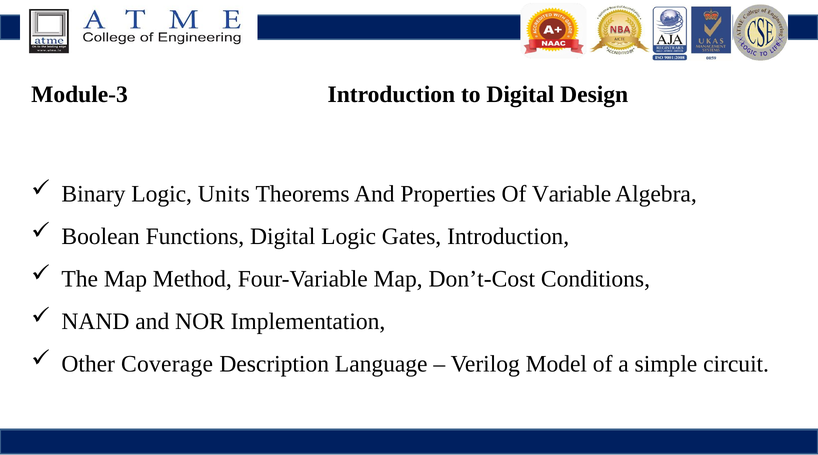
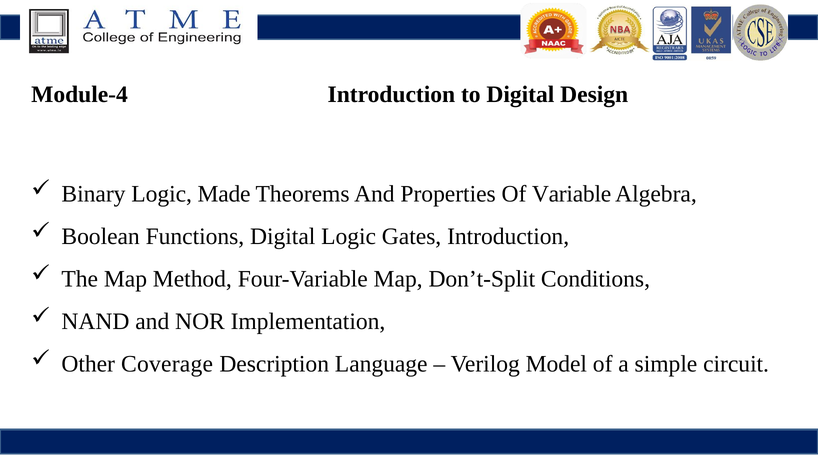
Module-3: Module-3 -> Module-4 (80, 95)
Units: Units -> Made (224, 194)
Don’t-Cost: Don’t-Cost -> Don’t-Split (482, 278)
